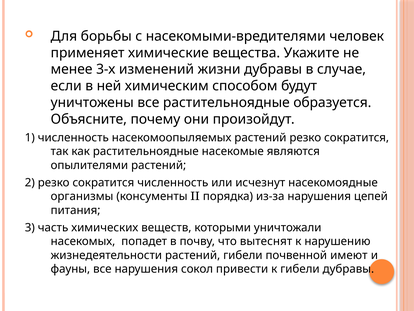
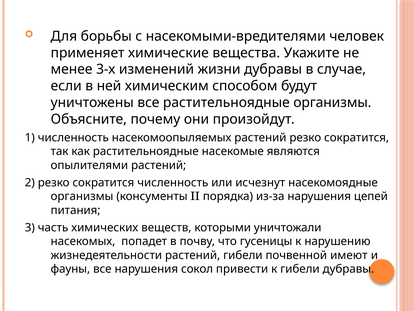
растительноядные образуется: образуется -> организмы (332, 102)
вытеснят: вытеснят -> гусеницы (266, 241)
